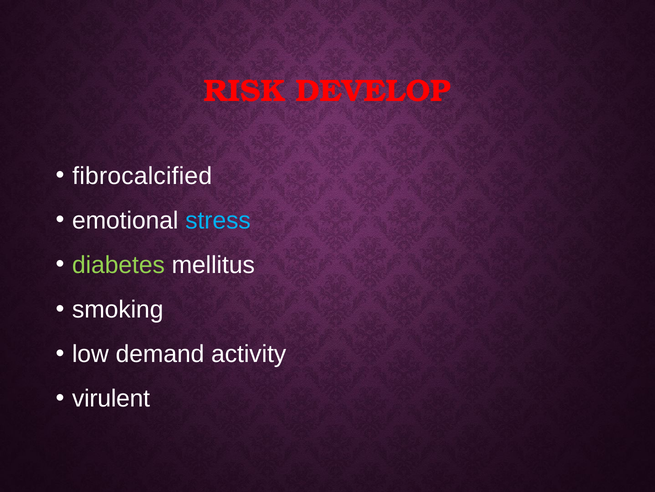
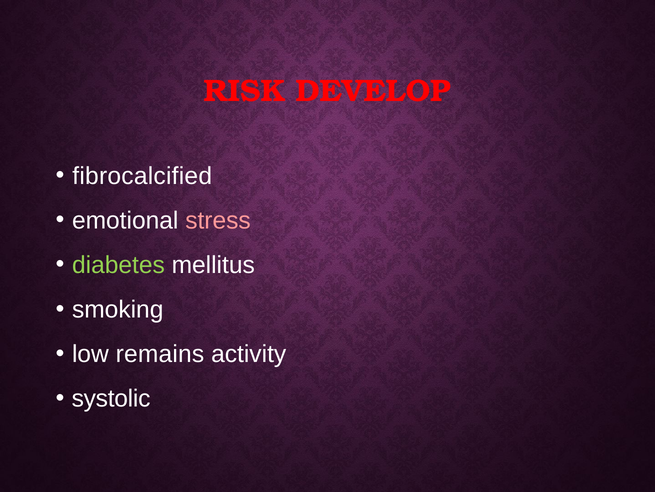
stress colour: light blue -> pink (218, 220)
demand: demand -> remains (160, 354)
virulent: virulent -> systolic (111, 398)
